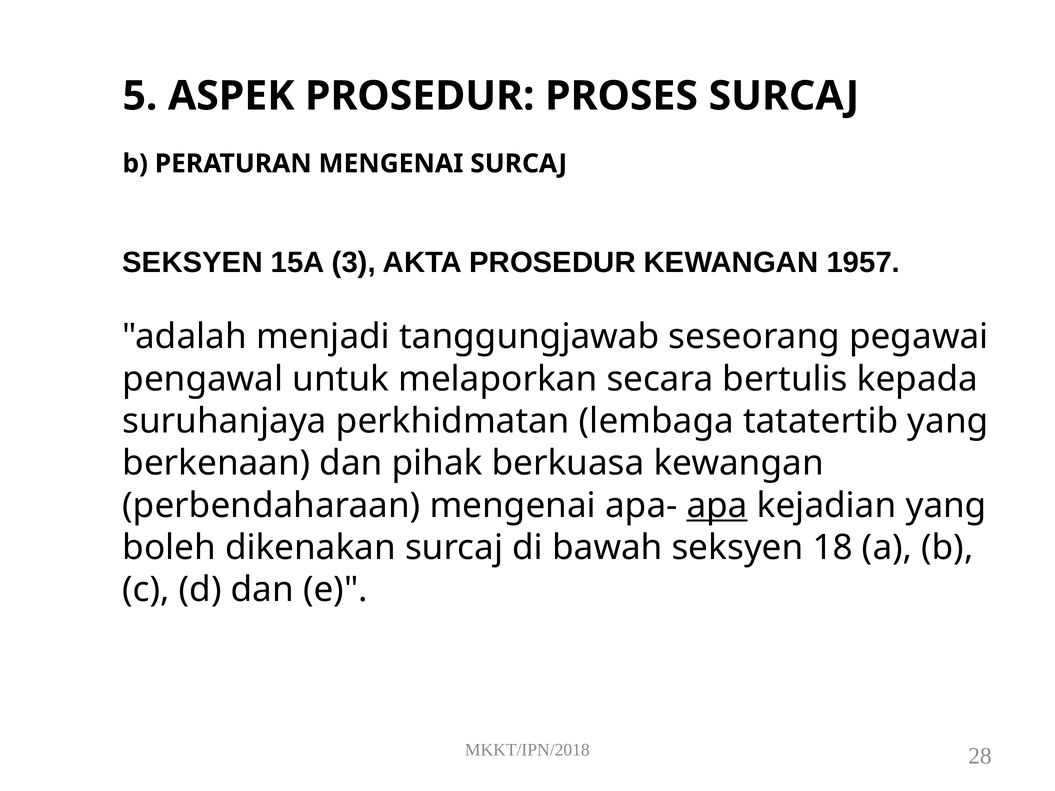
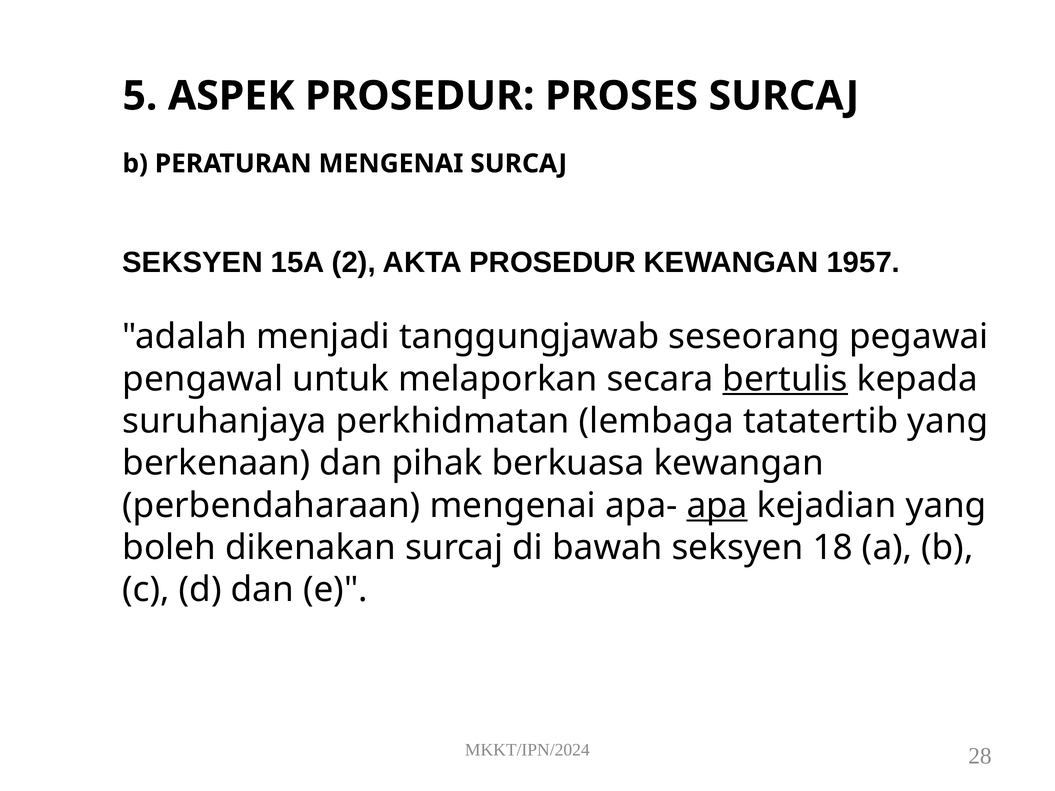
3: 3 -> 2 (354, 263)
bertulis underline: none -> present (785, 379)
MKKT/IPN/2018: MKKT/IPN/2018 -> MKKT/IPN/2024 (527, 750)
